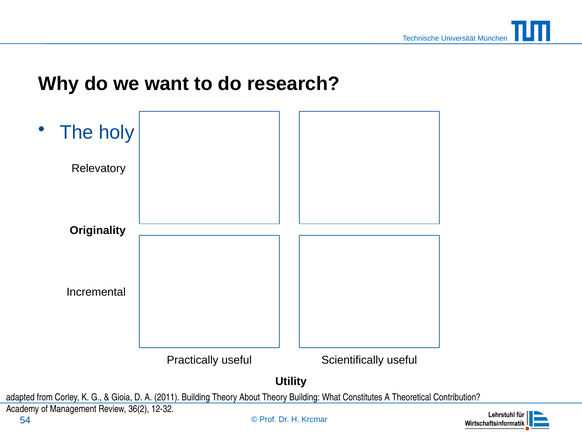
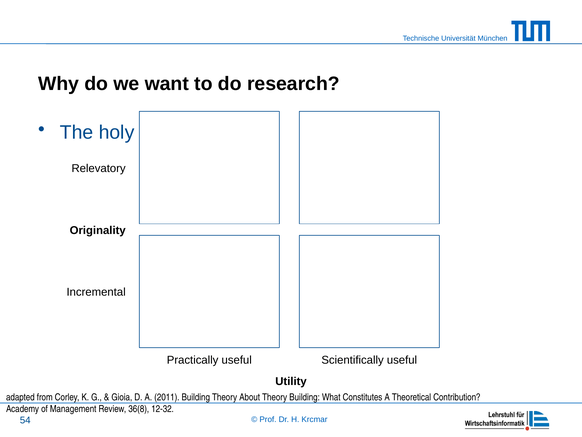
36(2: 36(2 -> 36(8 (139, 408)
